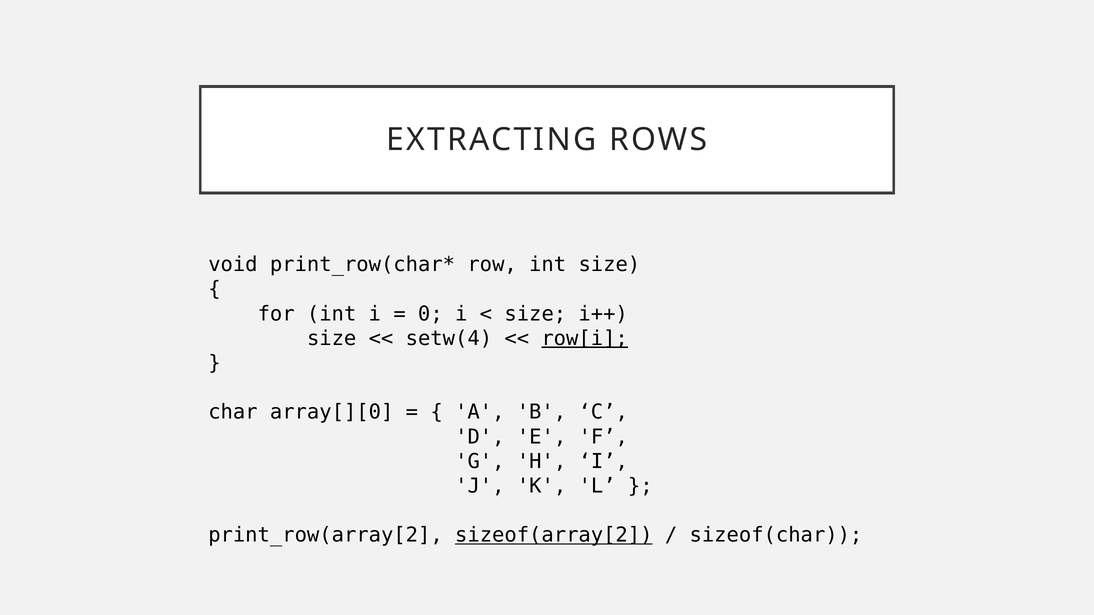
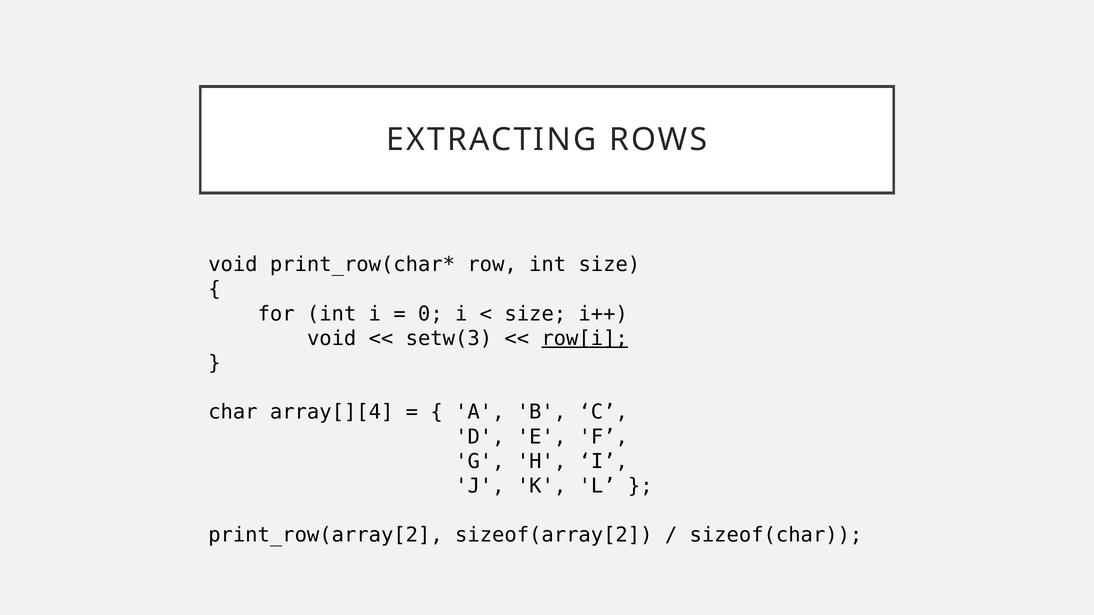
size: size -> void (332, 339)
setw(4: setw(4 -> setw(3 (449, 339)
array[][0: array[][0 -> array[][4 (332, 412)
sizeof(array[2 underline: present -> none (554, 535)
